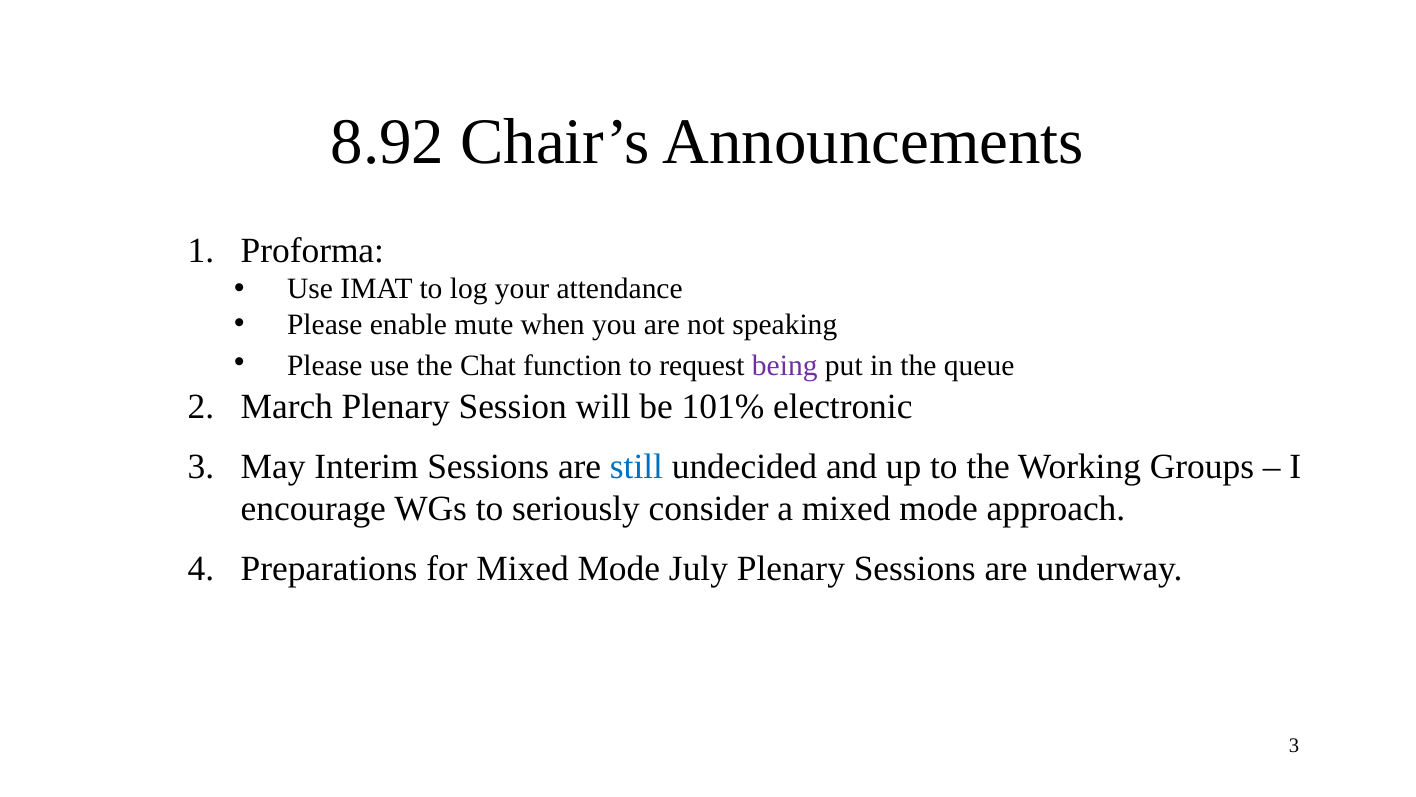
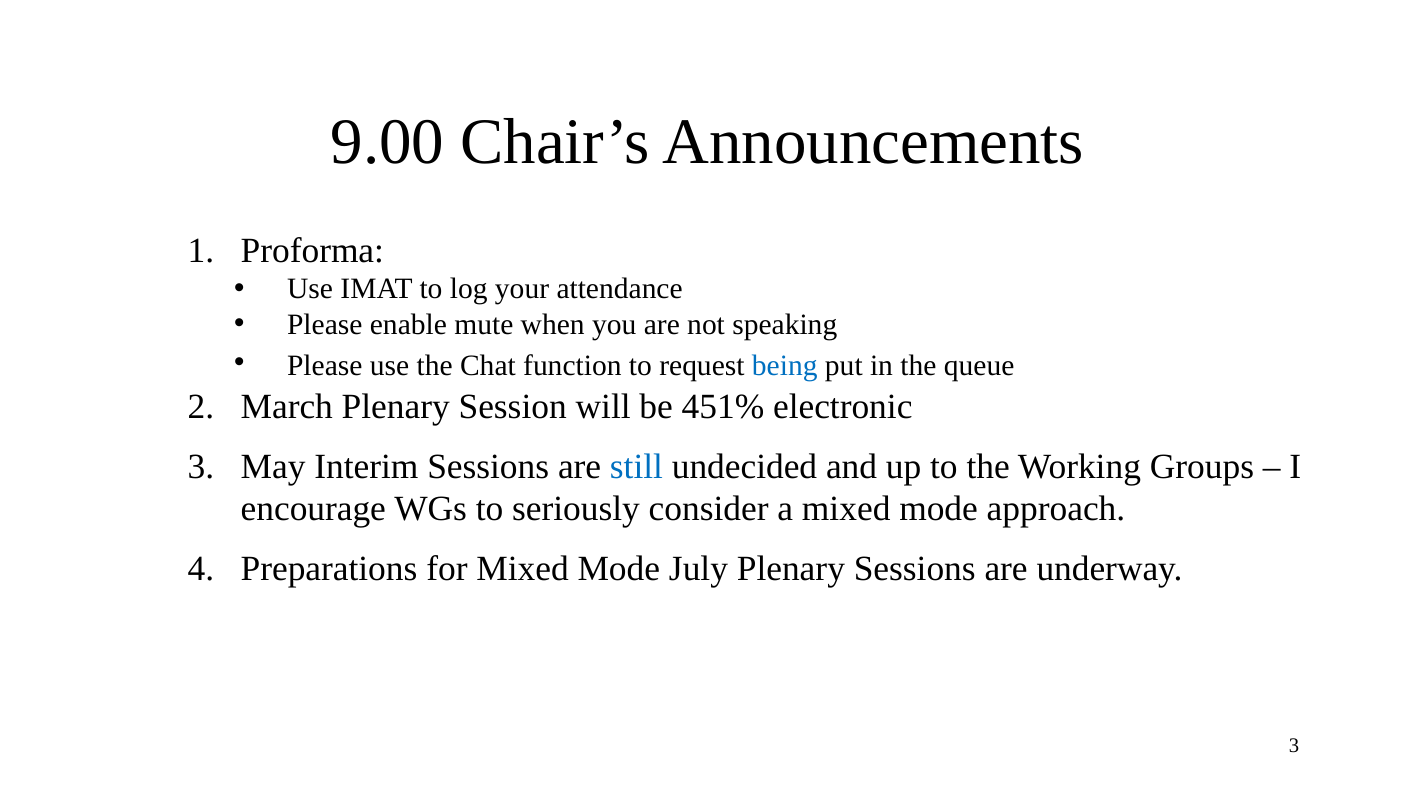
8.92: 8.92 -> 9.00 (387, 142)
being colour: purple -> blue (785, 366)
101%: 101% -> 451% (723, 406)
